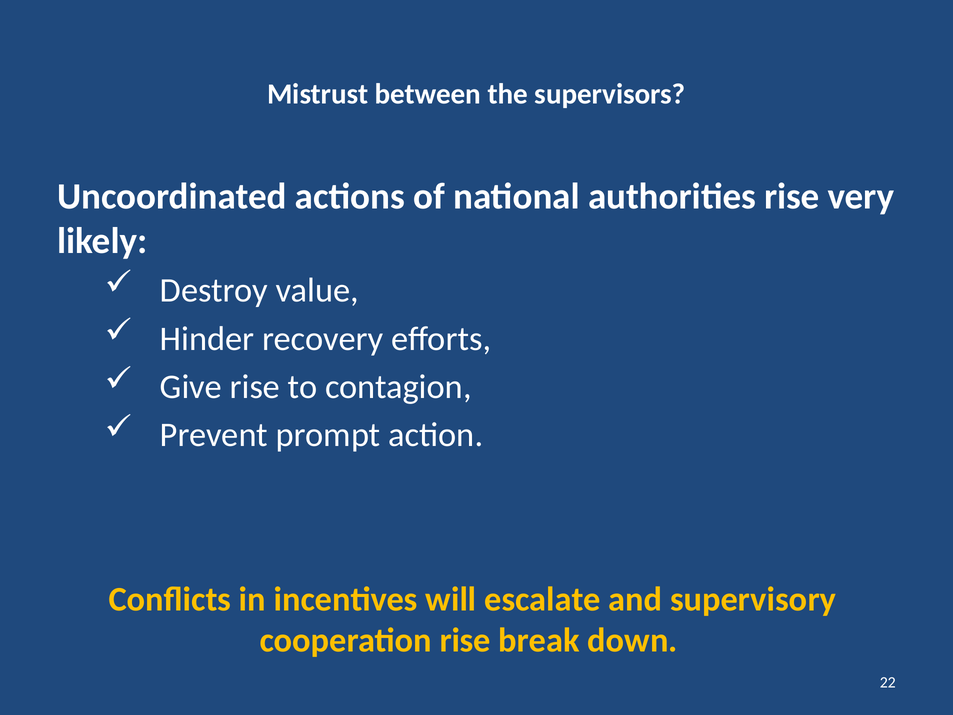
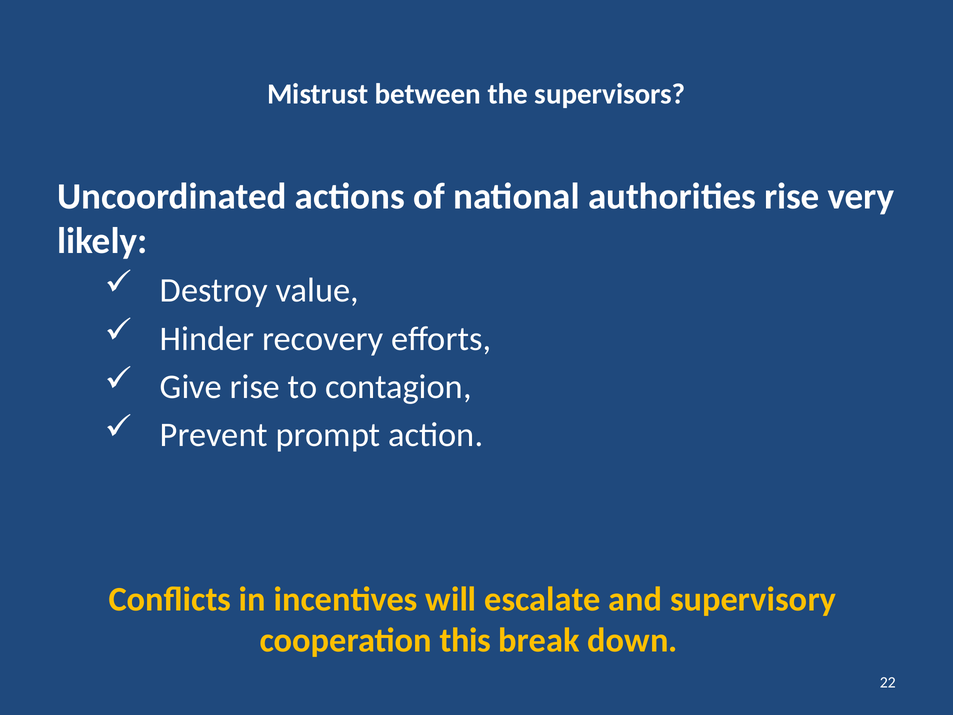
cooperation rise: rise -> this (465, 640)
